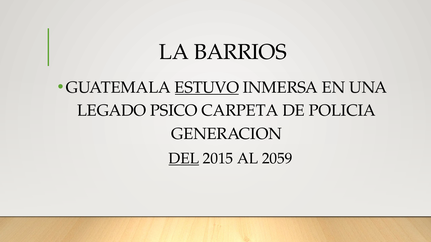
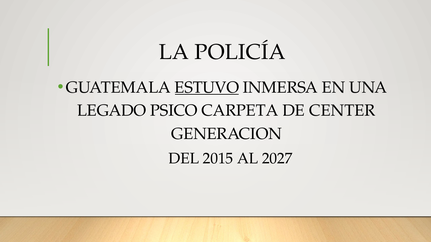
BARRIOS: BARRIOS -> POLICÍA (240, 52)
POLICIA: POLICIA -> CENTER (342, 111)
DEL underline: present -> none (184, 159)
2059: 2059 -> 2027 (277, 159)
